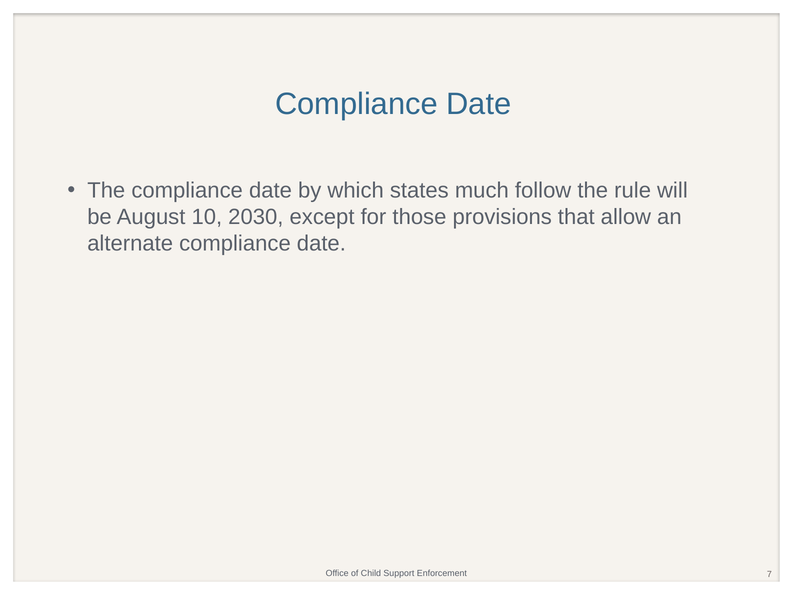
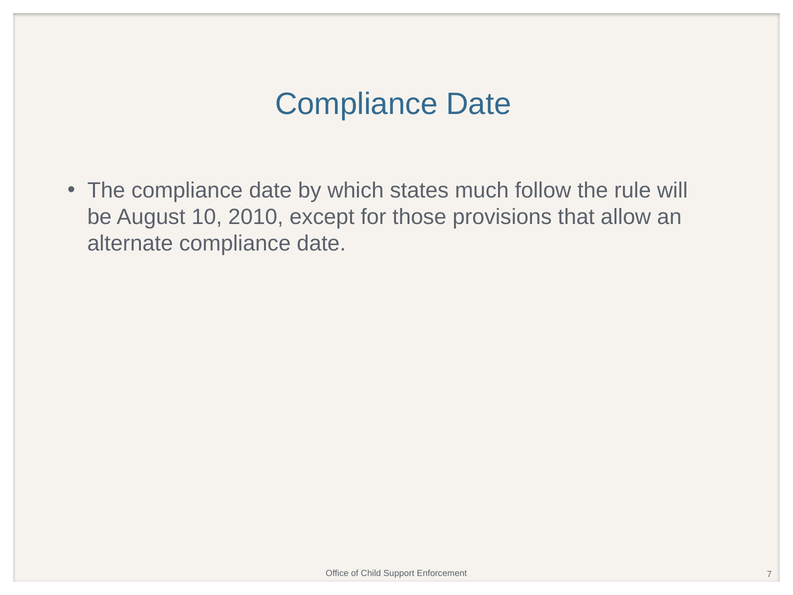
2030: 2030 -> 2010 (256, 217)
